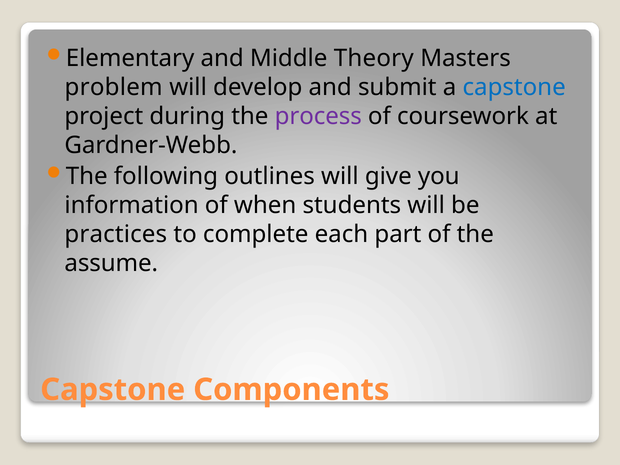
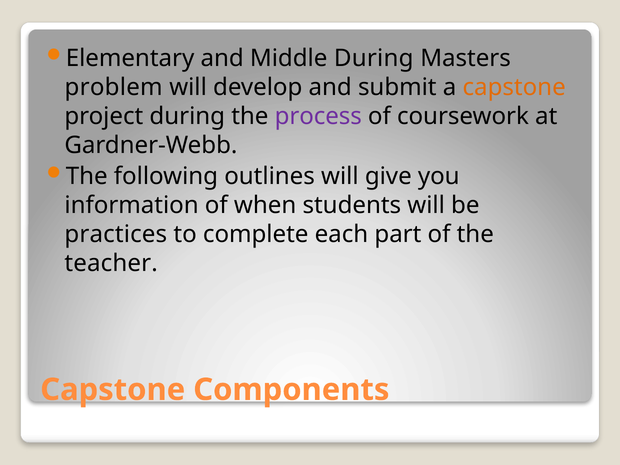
Middle Theory: Theory -> During (374, 58)
capstone colour: blue -> orange (514, 87)
assume: assume -> teacher (111, 263)
